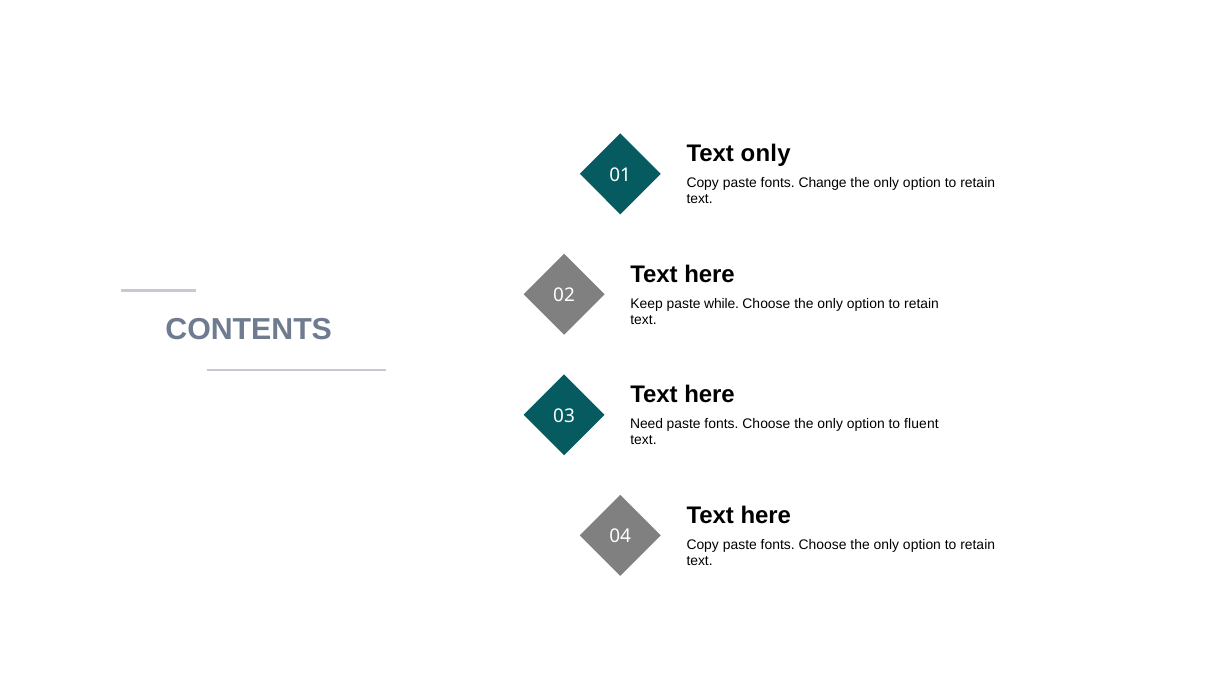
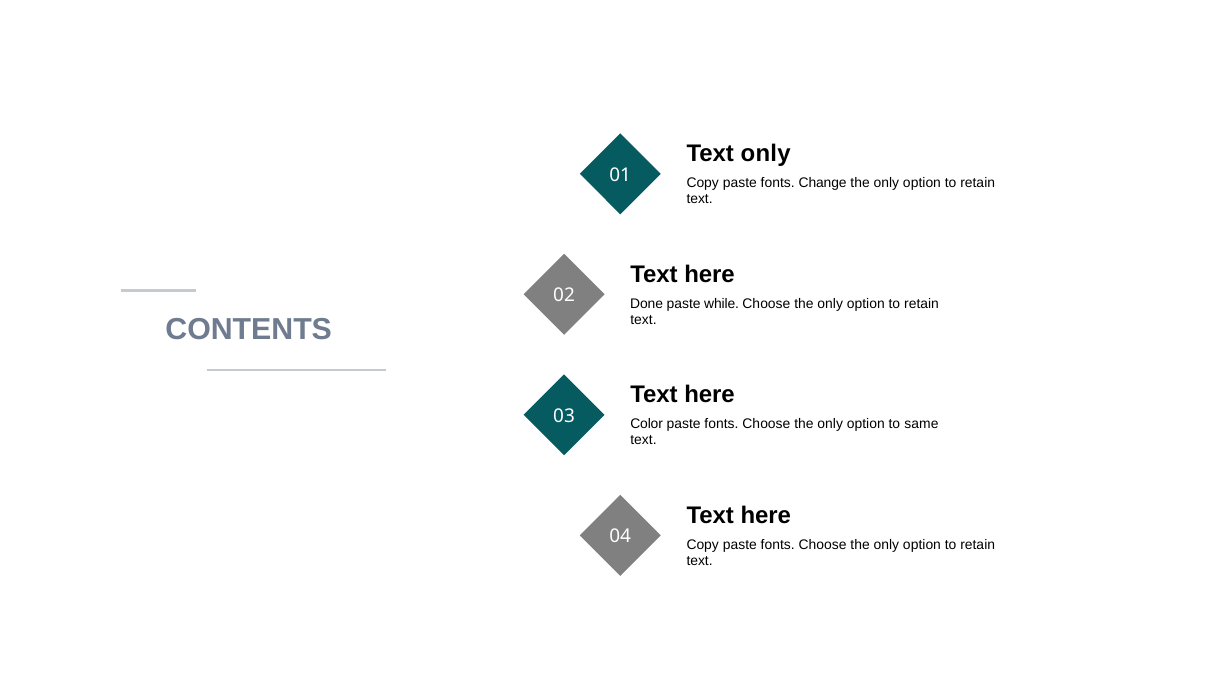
Keep: Keep -> Done (647, 304)
Need: Need -> Color (647, 424)
fluent: fluent -> same (921, 424)
